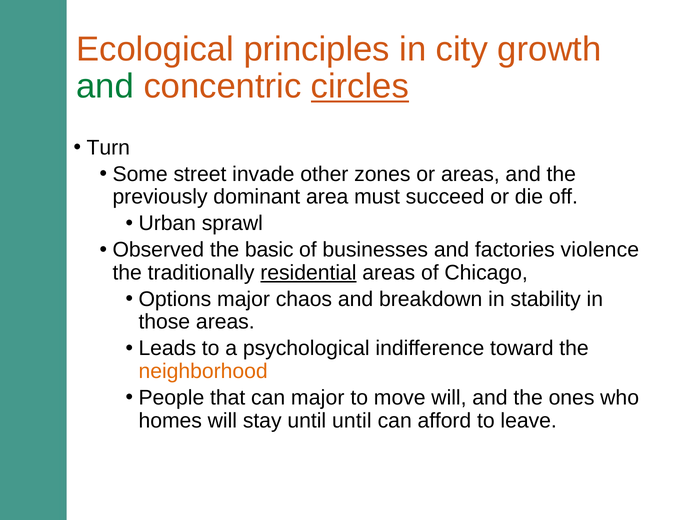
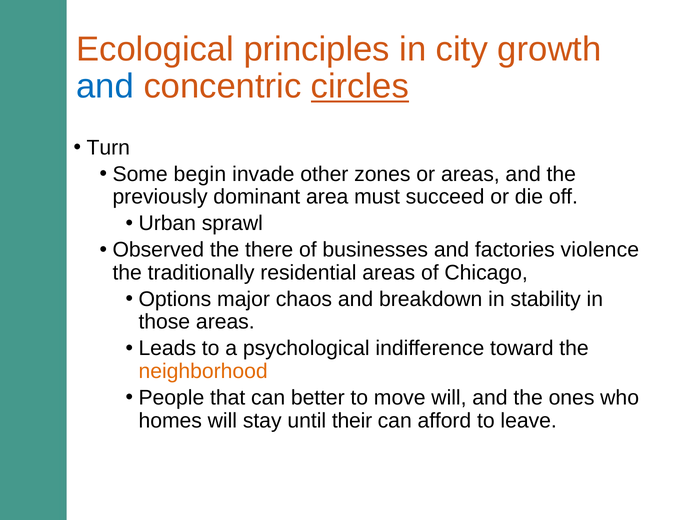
and colour: green -> blue (105, 87)
street: street -> begin (200, 174)
basic: basic -> there (269, 250)
residential underline: present -> none (308, 273)
can major: major -> better (318, 398)
until until: until -> their (352, 420)
